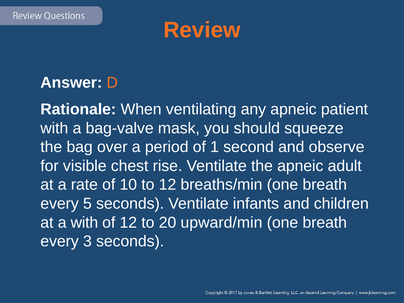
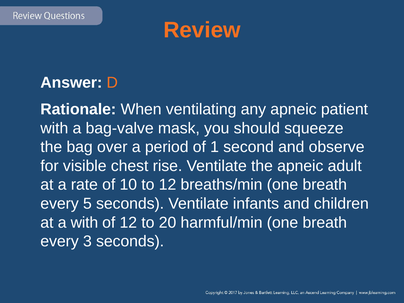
upward/min: upward/min -> harmful/min (222, 222)
